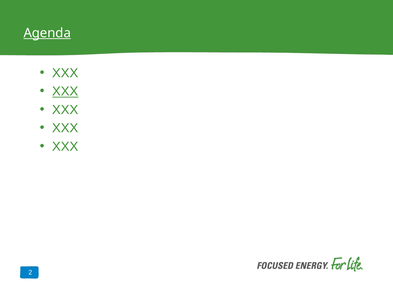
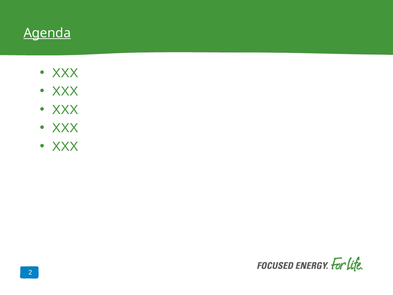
XXX underline: present -> none (65, 91)
